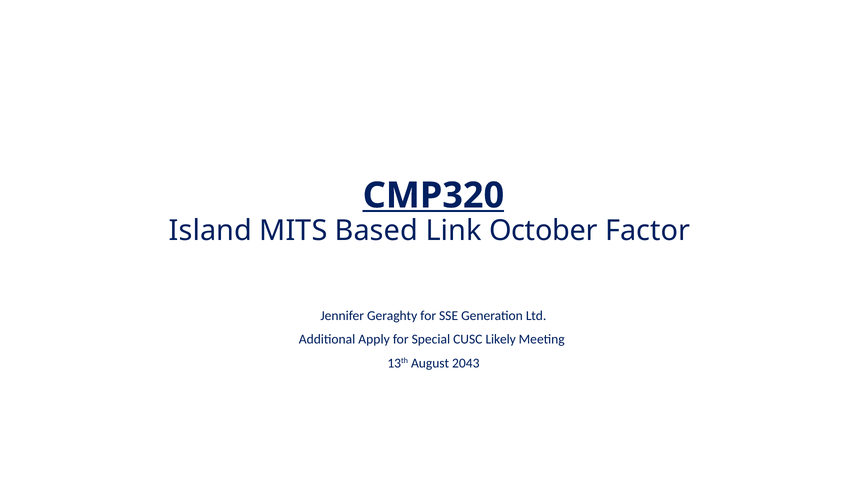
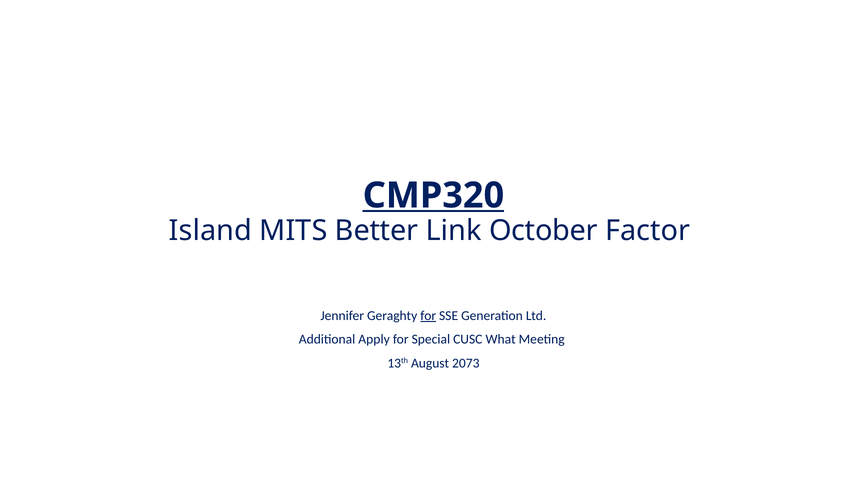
Based: Based -> Better (377, 231)
for underline: none -> present (428, 316)
Likely: Likely -> What (501, 339)
2043: 2043 -> 2073 (466, 363)
